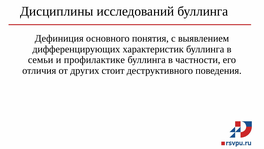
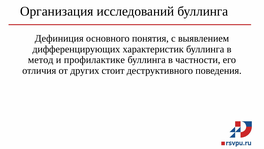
Дисциплины: Дисциплины -> Организация (57, 11)
семьи: семьи -> метод (41, 60)
